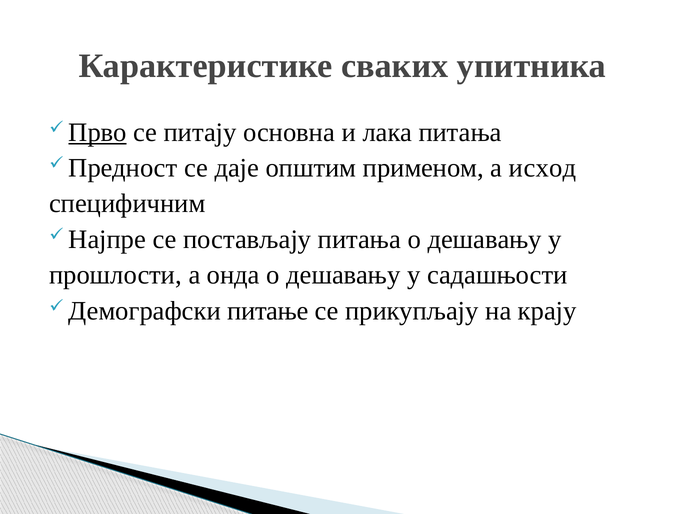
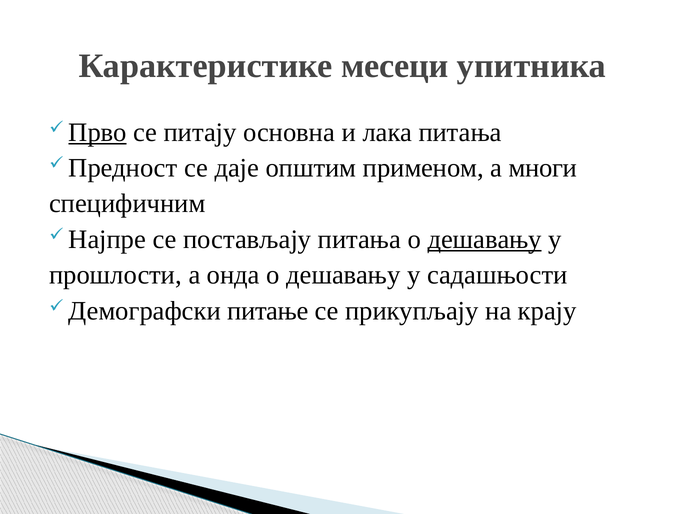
сваких: сваких -> месеци (395, 66)
исход: исход -> многи (543, 168)
дешавању underline: none -> present (485, 239)
